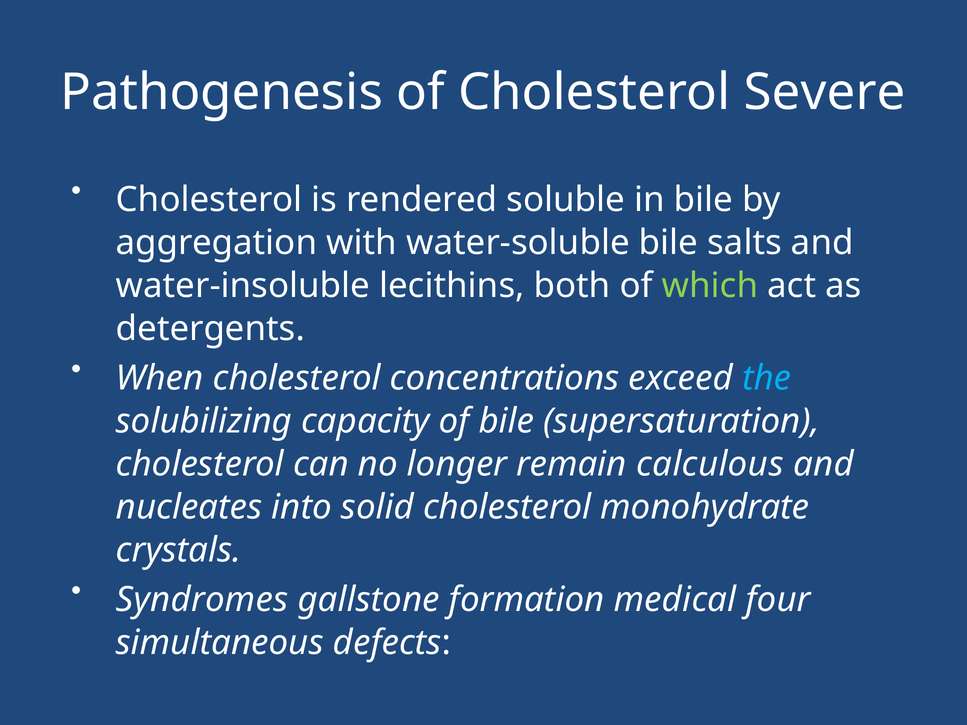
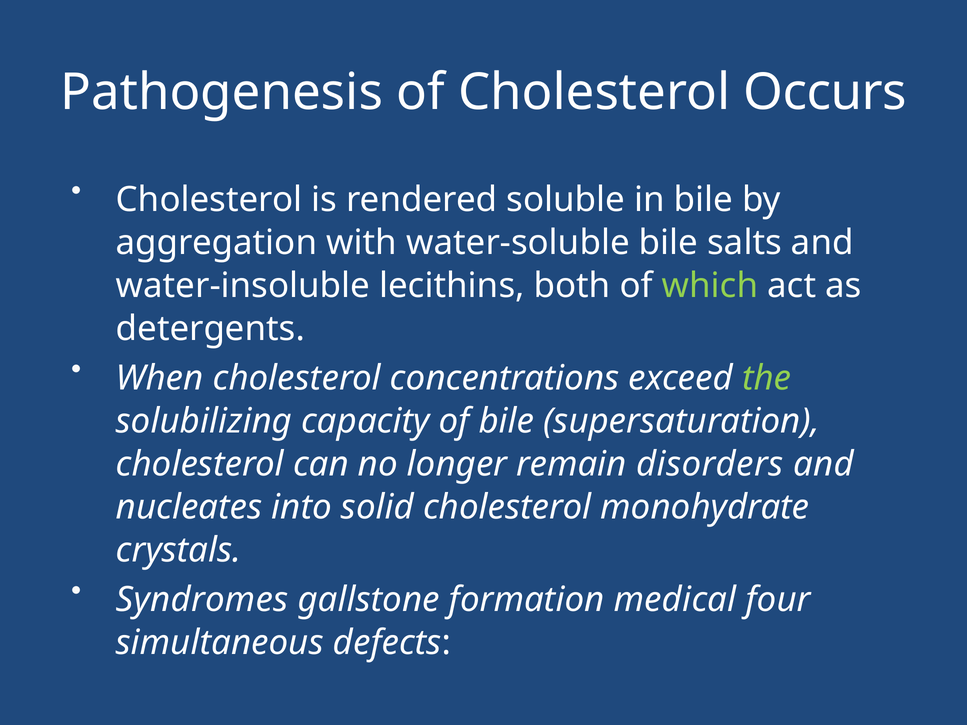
Severe: Severe -> Occurs (825, 92)
the colour: light blue -> light green (767, 378)
calculous: calculous -> disorders (710, 464)
